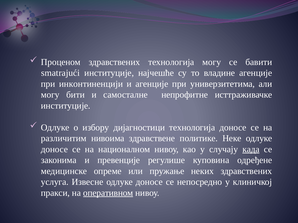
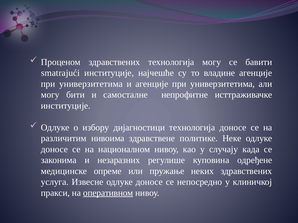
инконтиненцији: инконтиненцији -> универзитетима (91, 84)
када underline: present -> none (251, 150)
превенције: превенције -> незаразних (119, 161)
